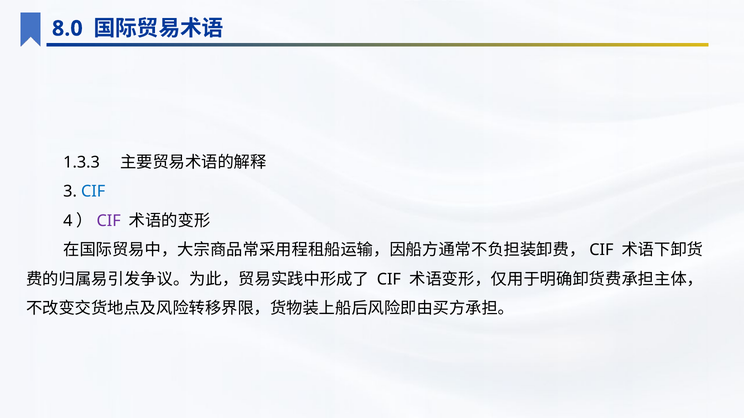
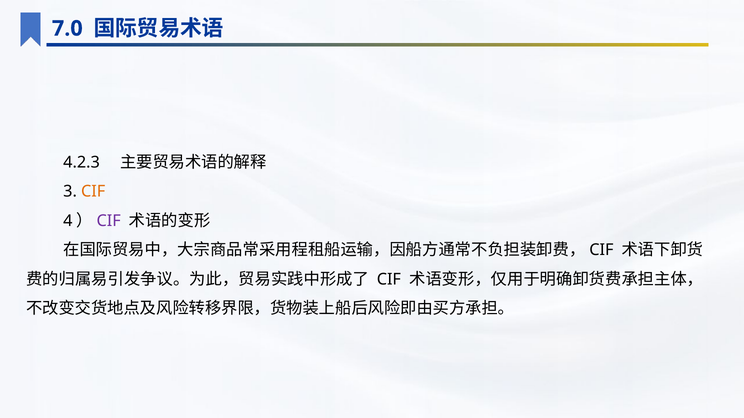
8.0: 8.0 -> 7.0 (67, 29)
1.3.3: 1.3.3 -> 4.2.3 (82, 162)
CIF colour: blue -> orange (93, 192)
